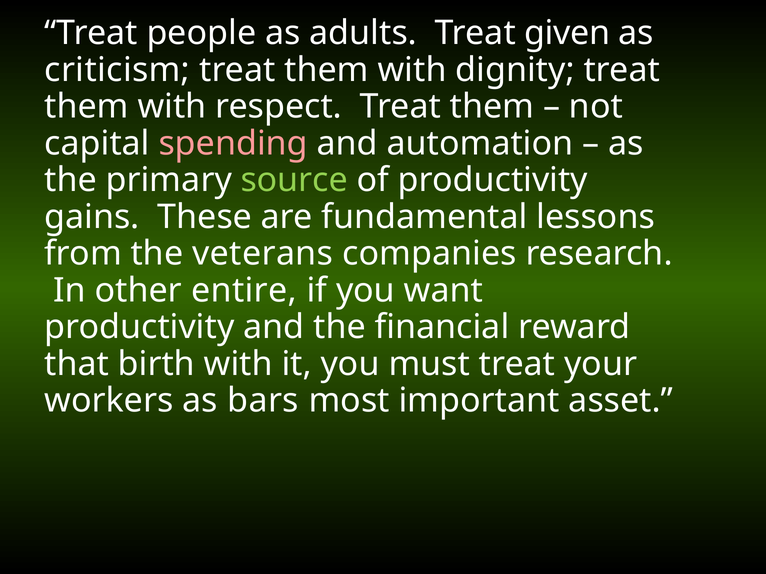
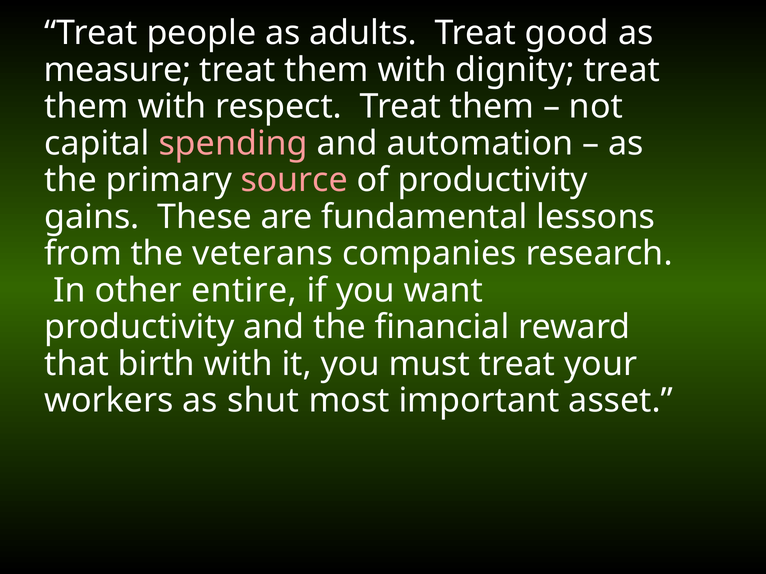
given: given -> good (567, 33)
criticism: criticism -> measure (118, 70)
source colour: light green -> pink (294, 180)
bars: bars -> shut (263, 401)
